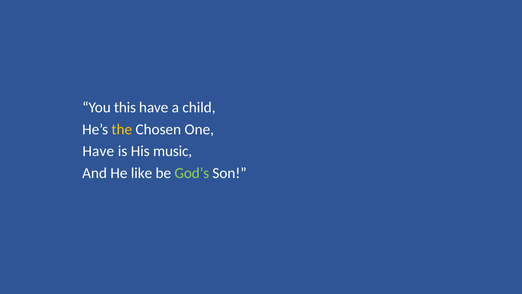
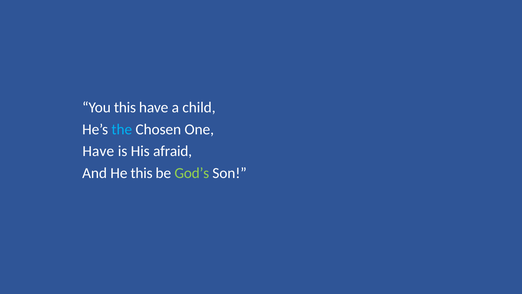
the colour: yellow -> light blue (122, 129)
music: music -> afraid (173, 151)
He like: like -> this (142, 173)
